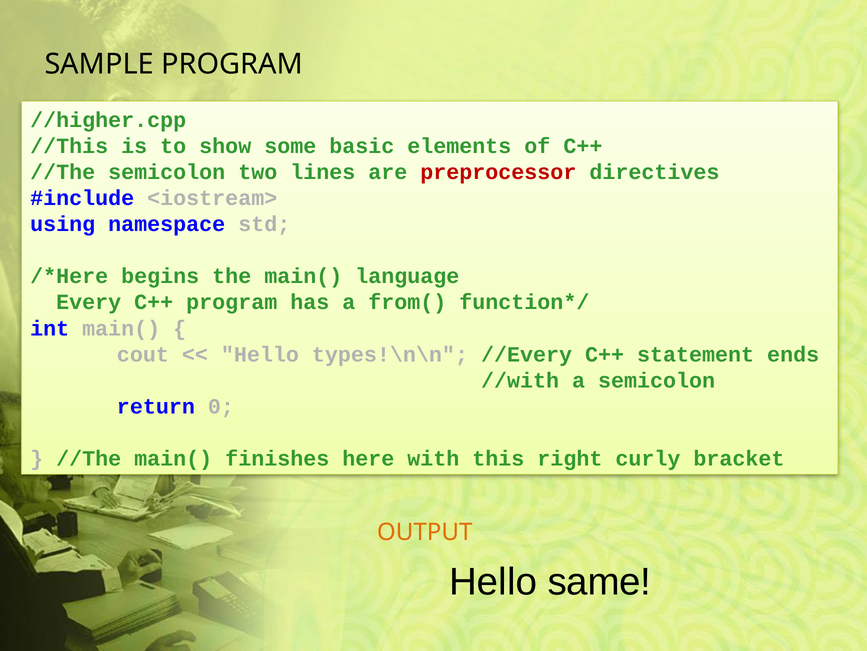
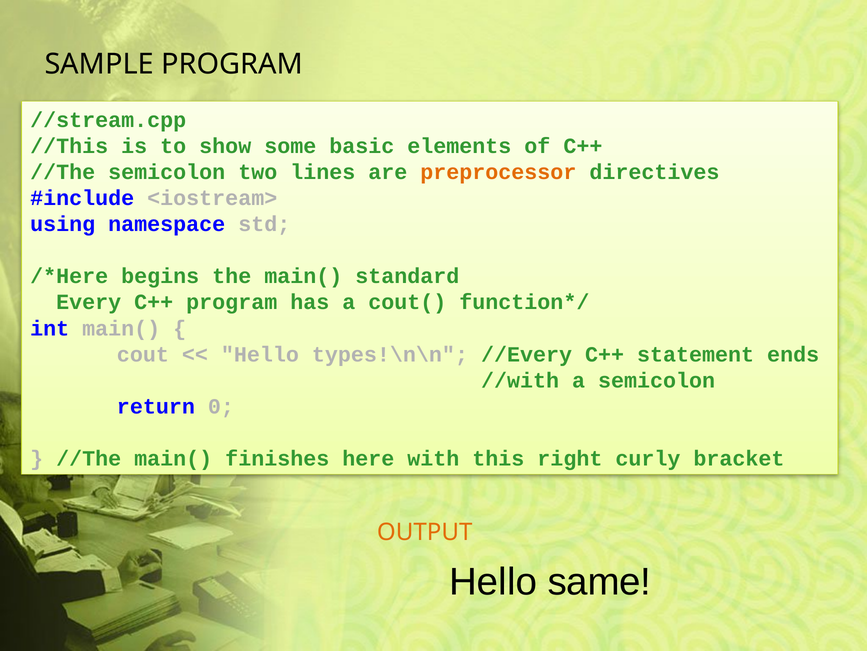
//higher.cpp: //higher.cpp -> //stream.cpp (108, 120)
preprocessor colour: red -> orange (498, 172)
language: language -> standard (407, 276)
from(: from( -> cout( (407, 302)
